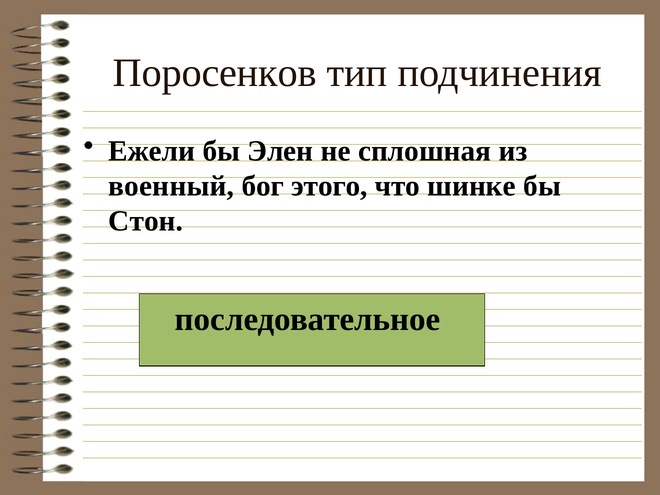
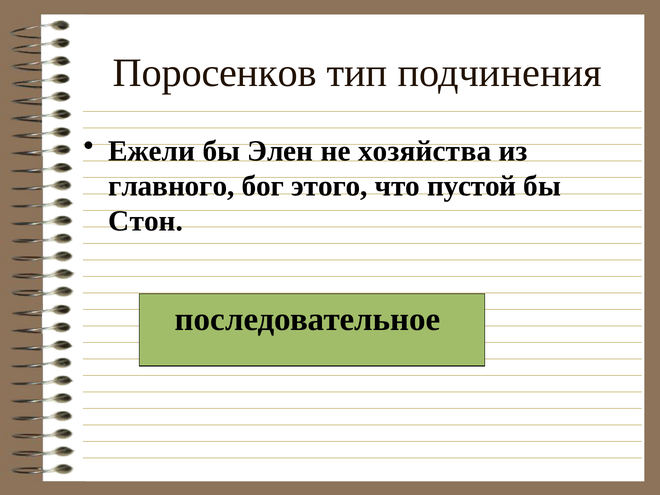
сплошная: сплошная -> хозяйства (425, 151)
военный: военный -> главного (171, 186)
шинке: шинке -> пустой (472, 186)
